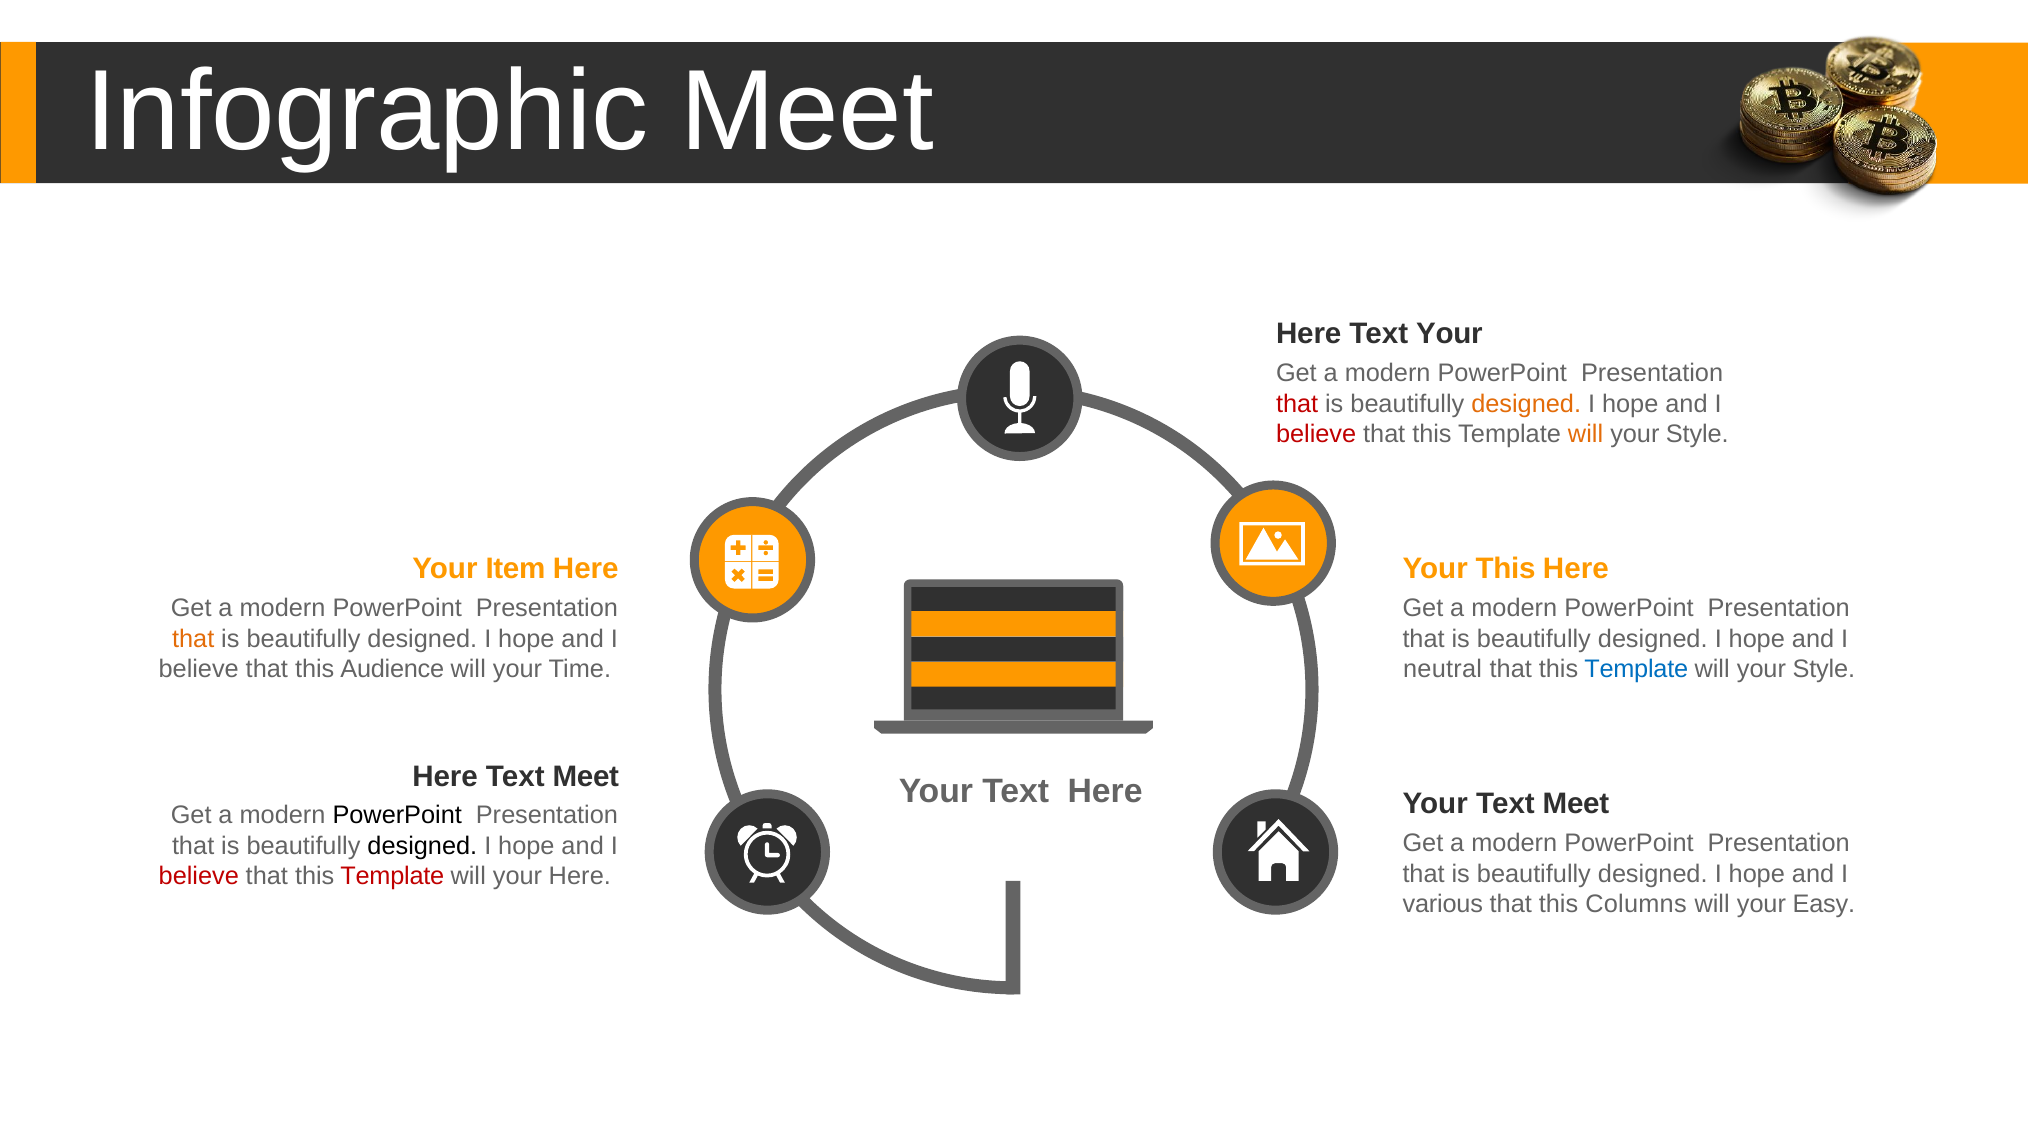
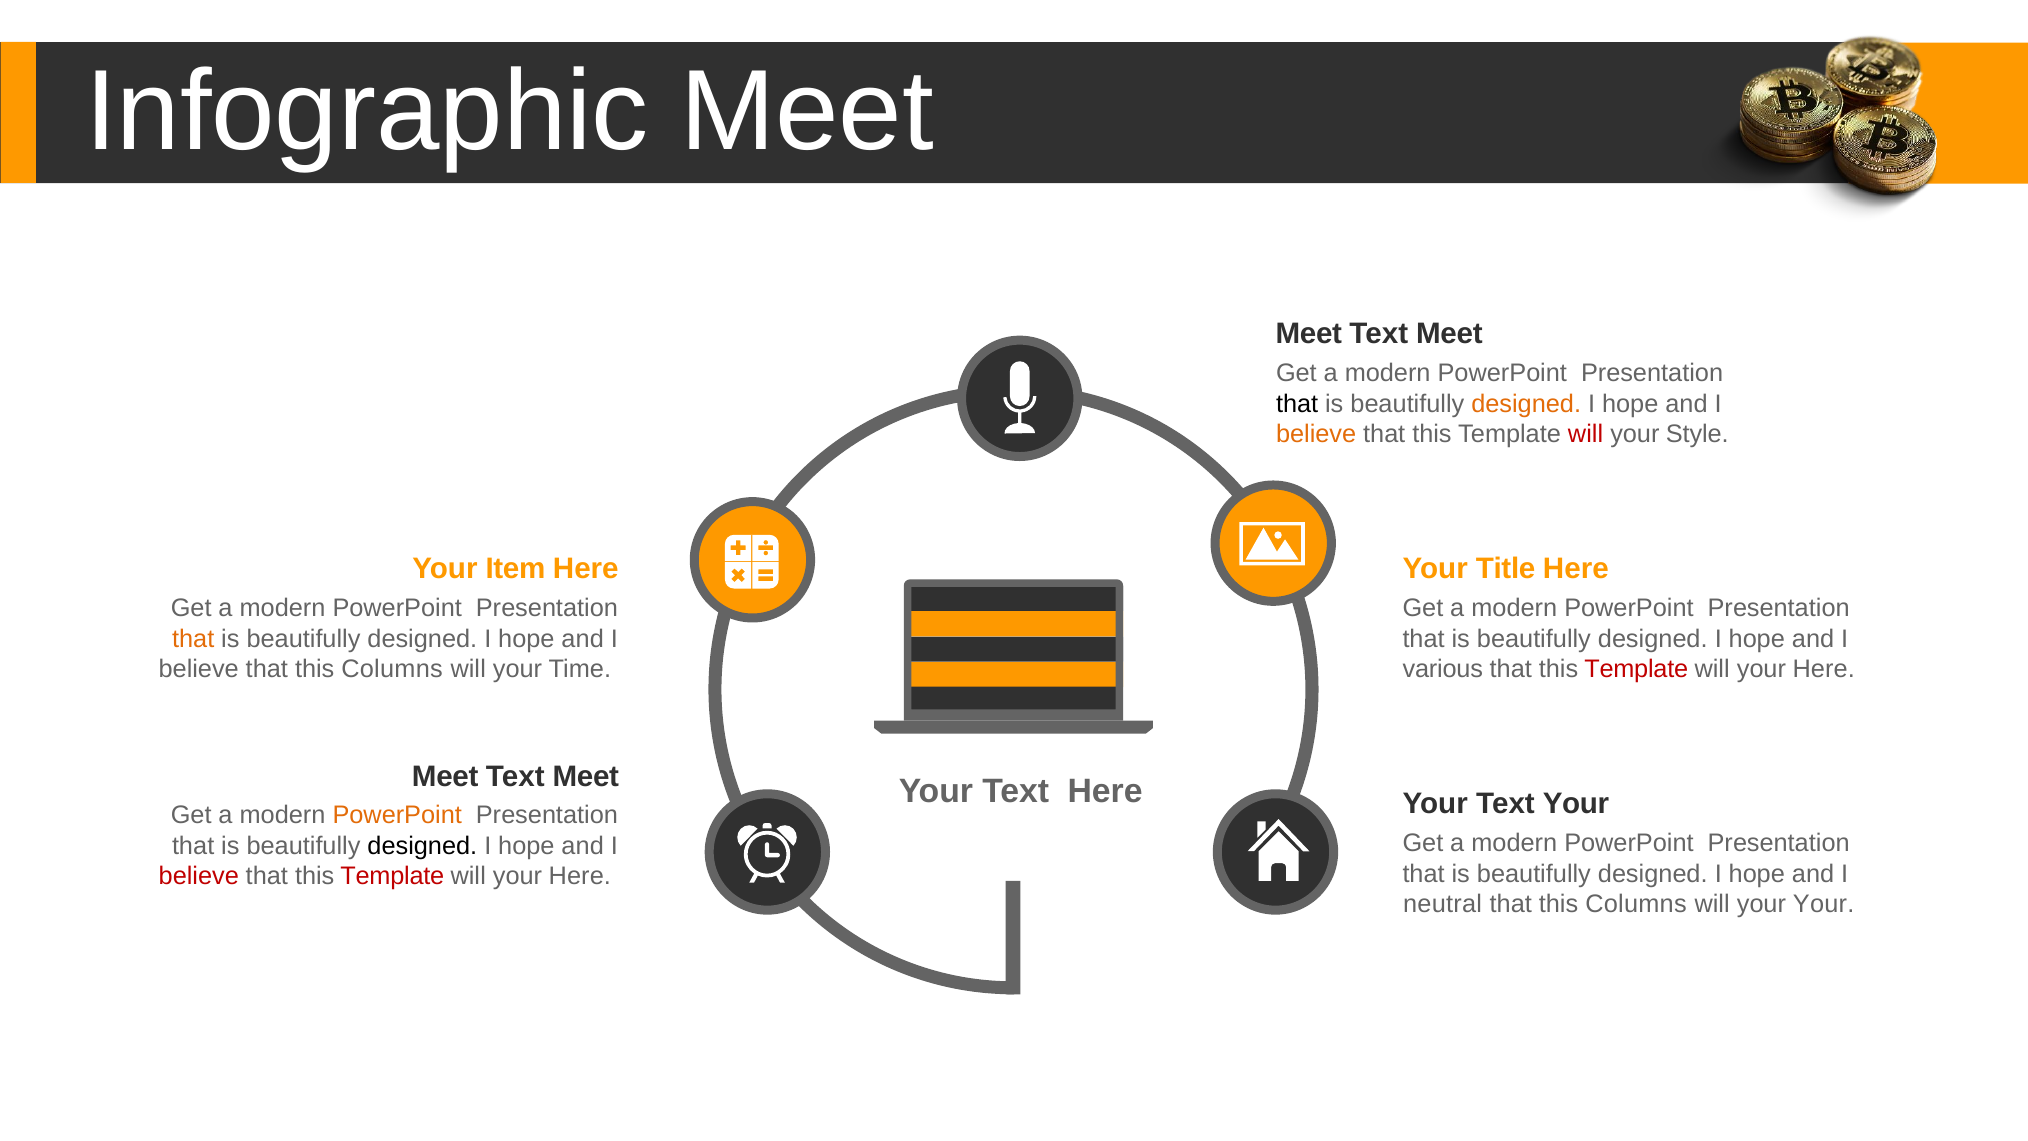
Here: Here -> Meet (1309, 334)
Your: Your -> Meet (1449, 334)
that colour: red -> black (1297, 404)
believe colour: red -> orange (1316, 434)
will colour: orange -> red (1586, 434)
Your This: This -> Title (1506, 569)
believe that this Audience: Audience -> Columns (392, 669)
neutral: neutral -> various (1443, 669)
Template colour: blue -> red (1636, 669)
Style: Style -> Here (1824, 669)
Here: Here -> Meet (445, 776)
Your Text Meet: Meet -> Your (1576, 804)
PowerPoint colour: black -> orange (397, 815)
various: various -> neutral (1443, 904)
will your Easy: Easy -> Your (1824, 904)
